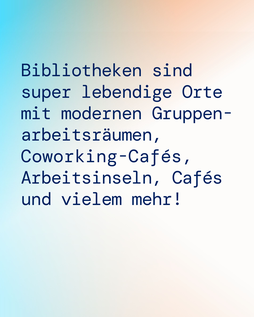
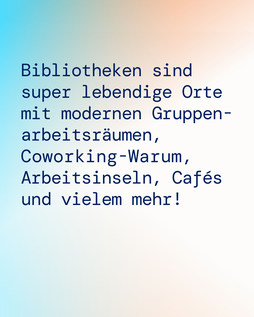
Coworking-Cafés: Coworking-Cafés -> Coworking-Warum (107, 157)
